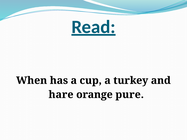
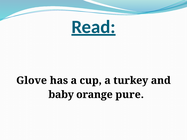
When: When -> Glove (32, 81)
hare: hare -> baby (61, 95)
